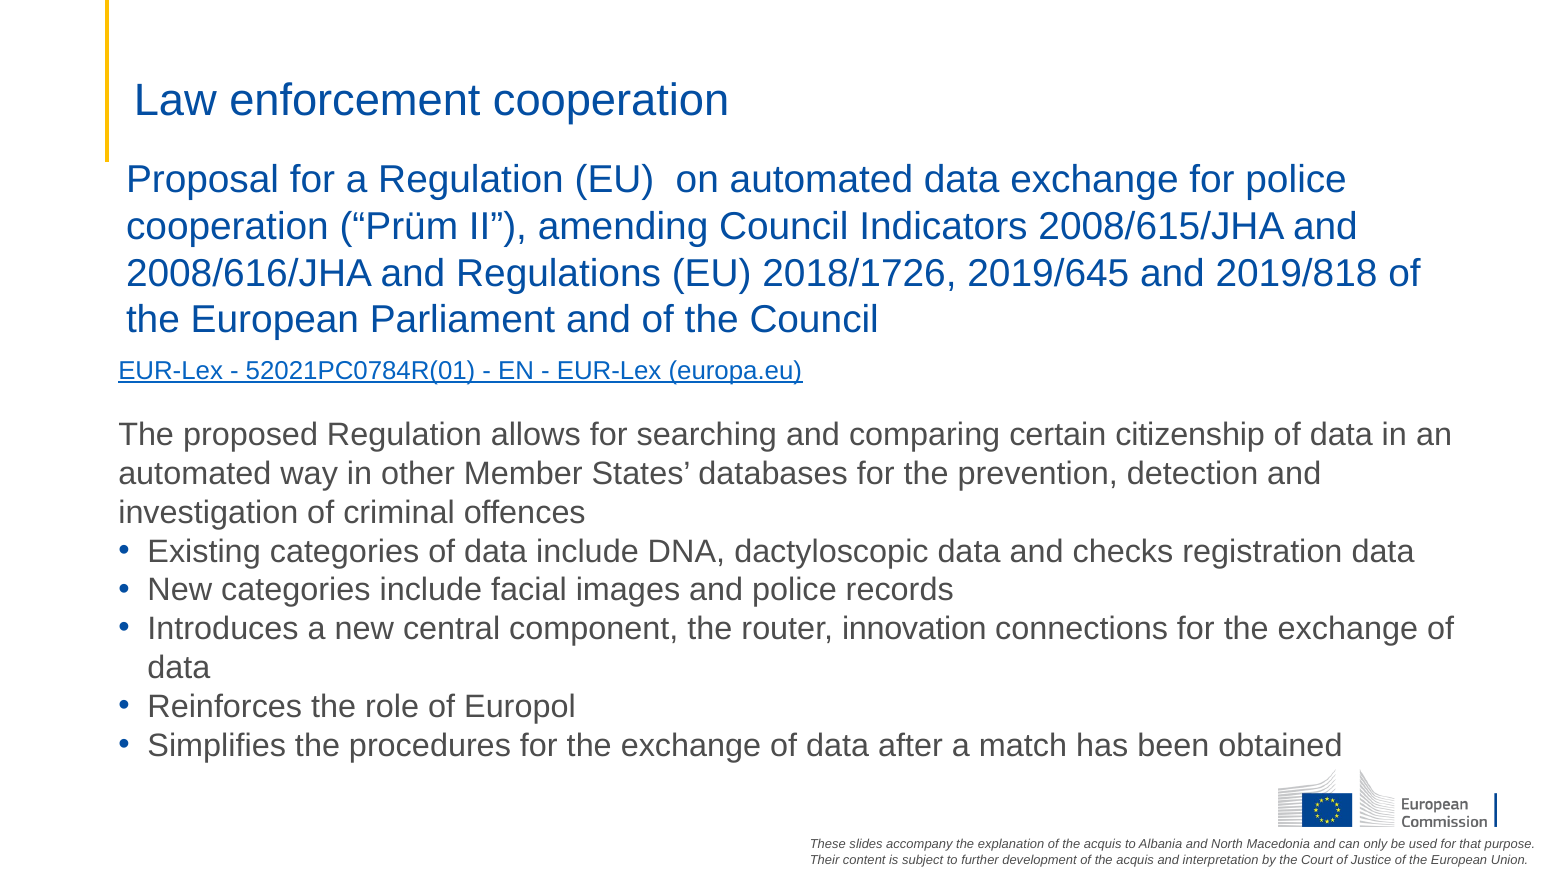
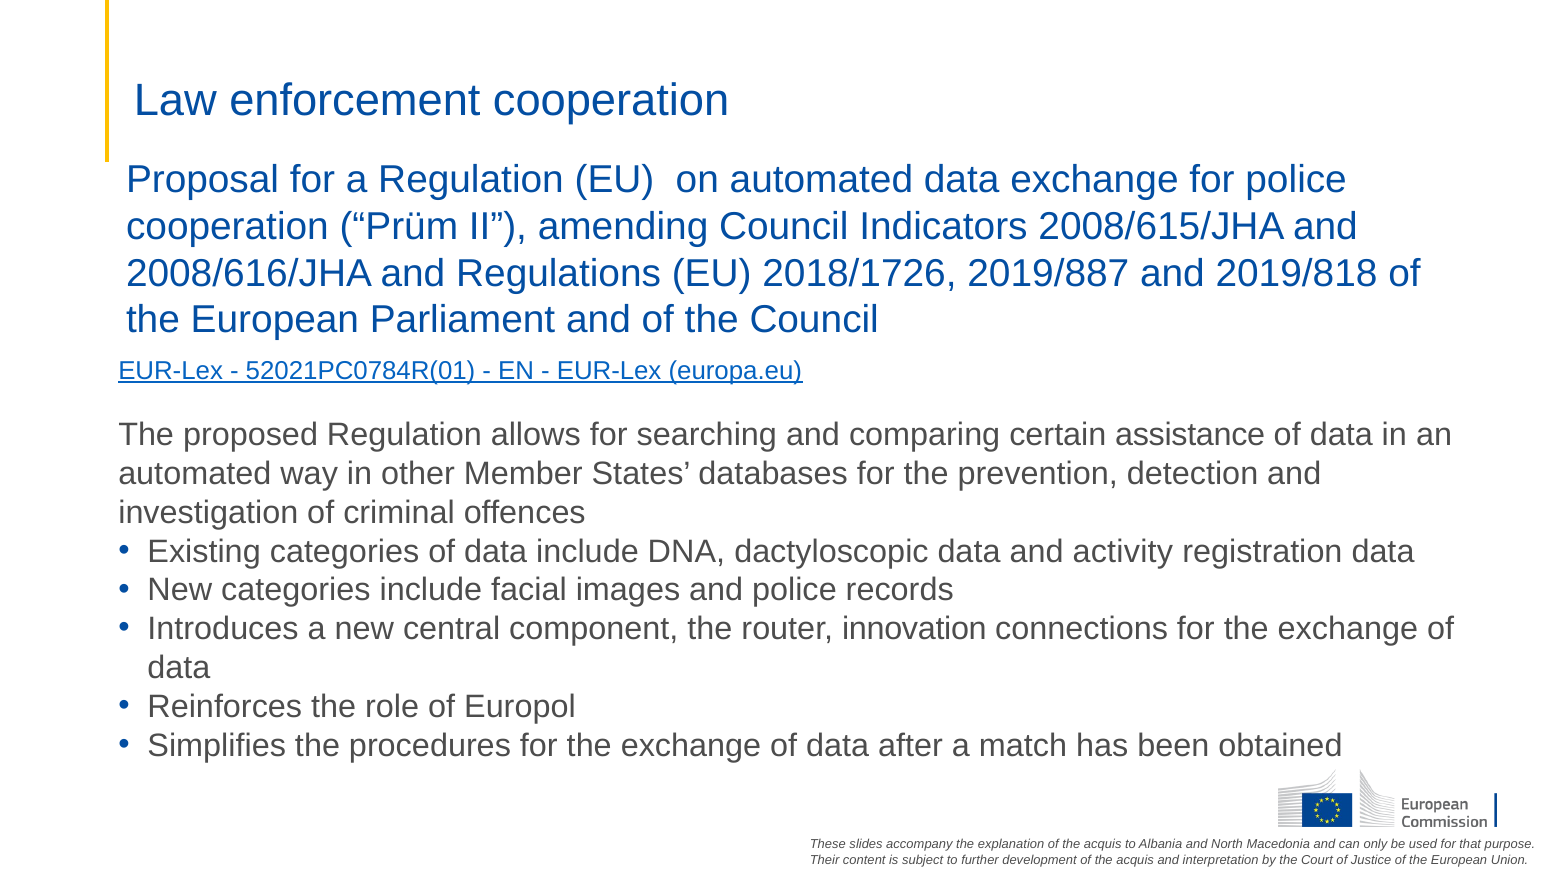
2019/645: 2019/645 -> 2019/887 (1048, 273)
citizenship: citizenship -> assistance (1190, 435)
checks: checks -> activity (1123, 552)
